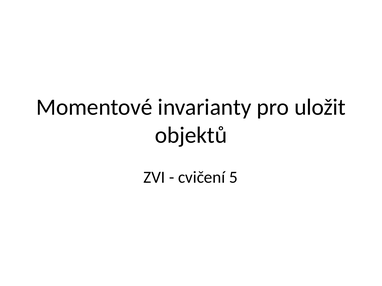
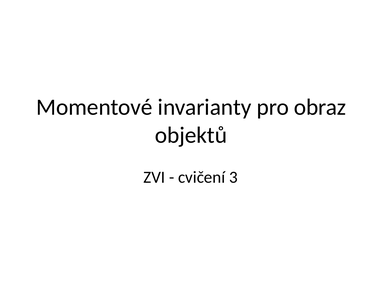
uložit: uložit -> obraz (320, 107)
5: 5 -> 3 (233, 178)
